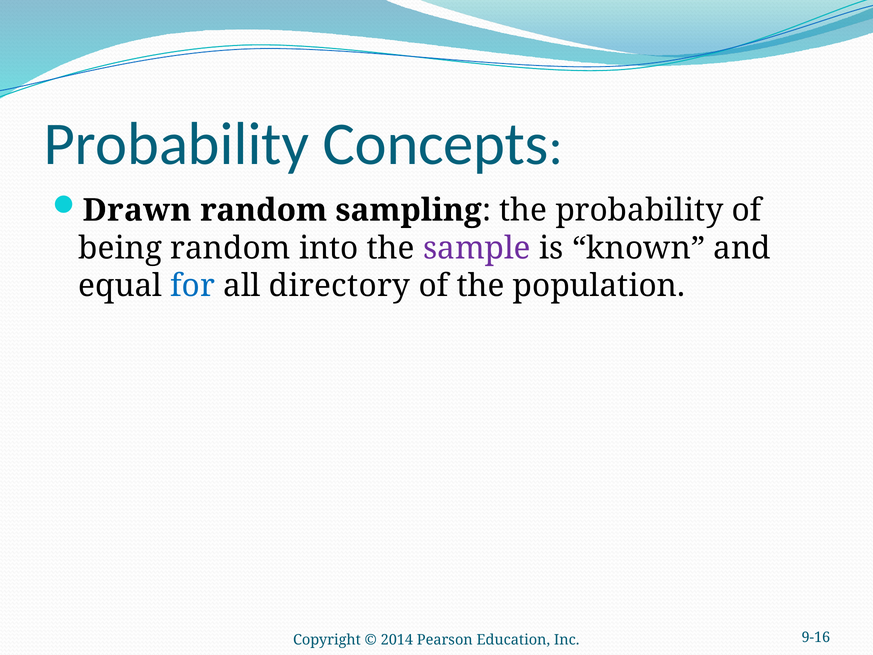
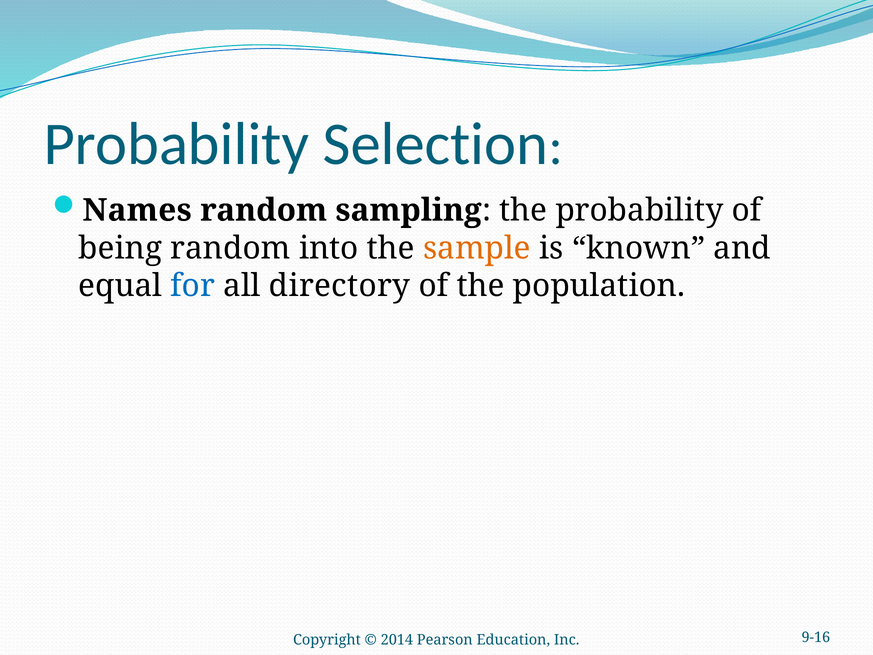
Concepts: Concepts -> Selection (435, 144)
Drawn: Drawn -> Names (137, 210)
sample colour: purple -> orange (477, 248)
